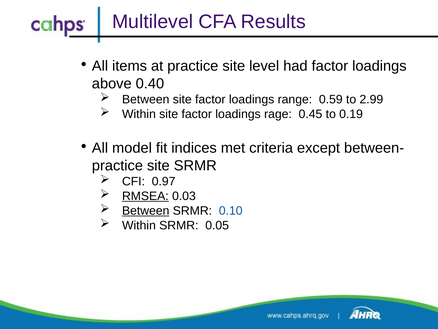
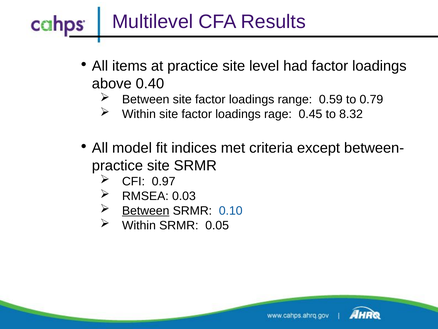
2.99: 2.99 -> 0.79 (371, 99)
0.19: 0.19 -> 8.32 (351, 114)
RMSEA underline: present -> none (145, 196)
